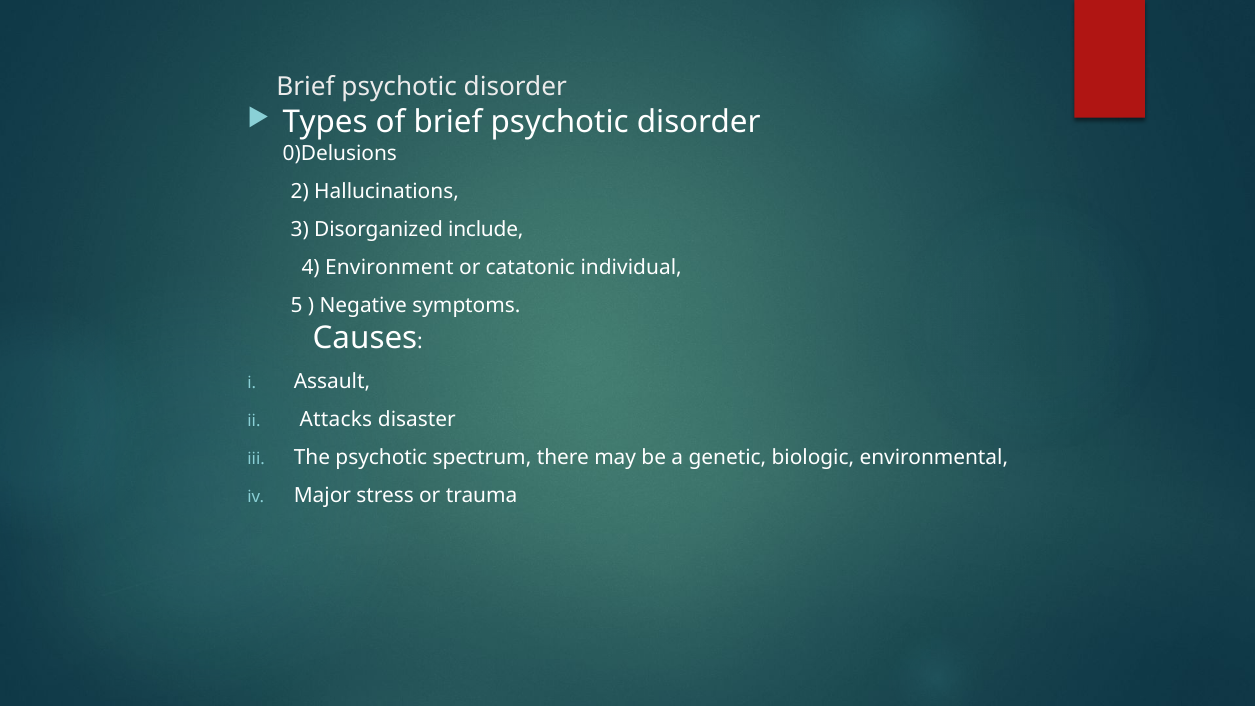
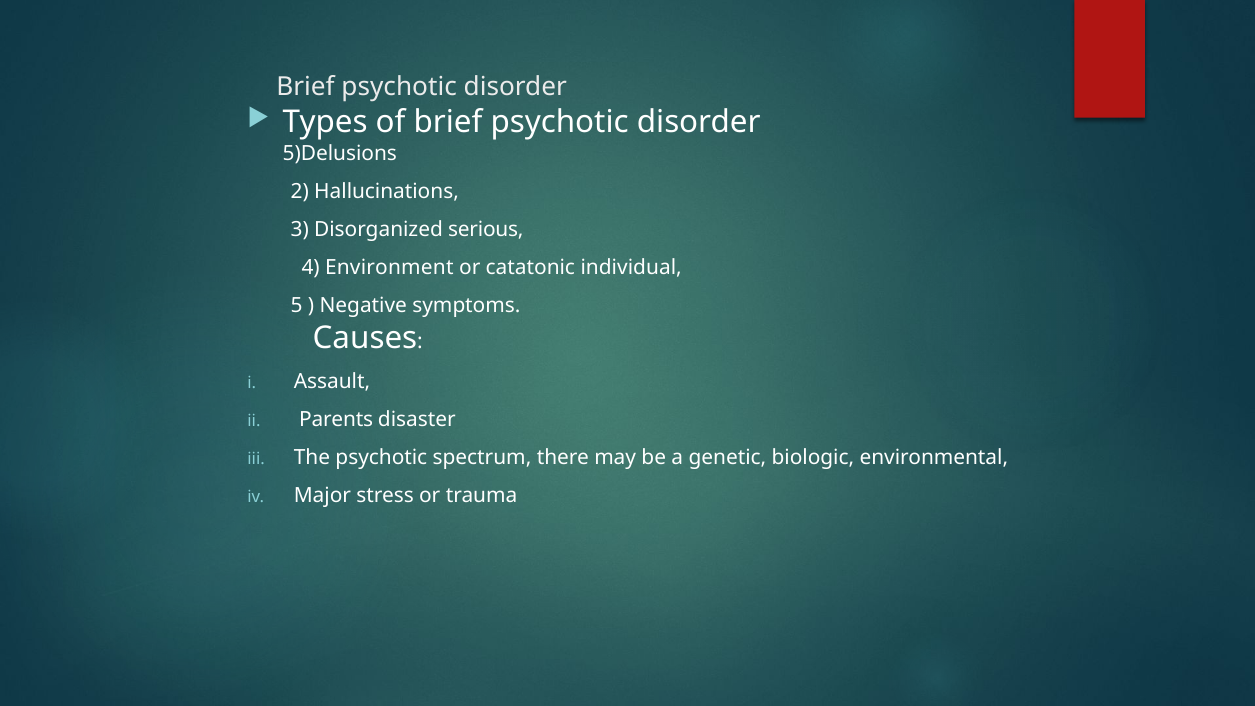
0)Delusions: 0)Delusions -> 5)Delusions (340, 153)
include: include -> serious (486, 229)
Attacks: Attacks -> Parents (336, 420)
